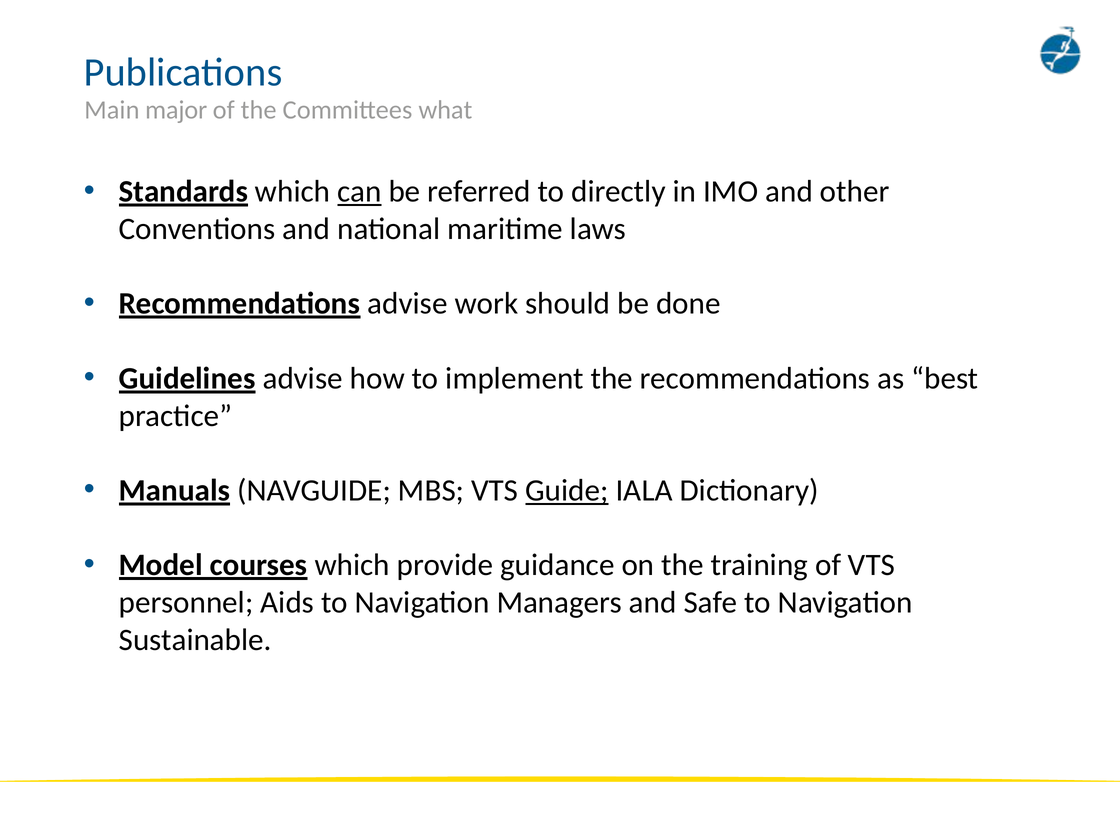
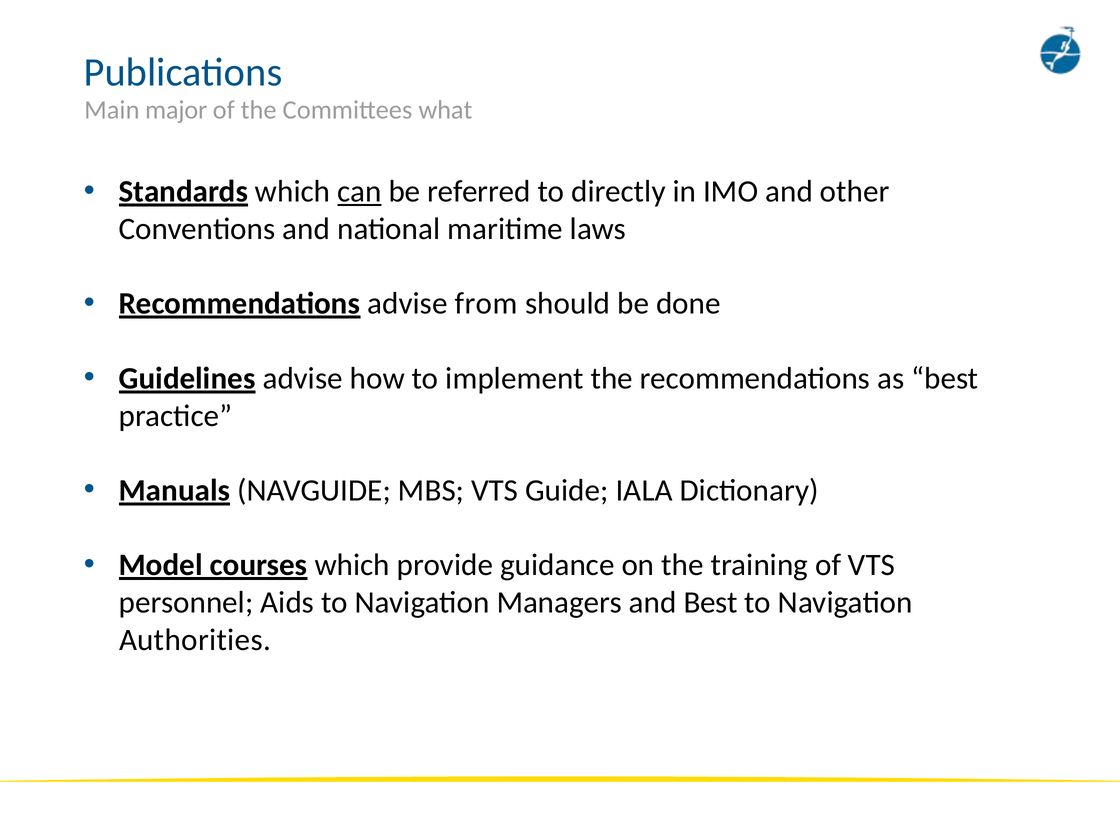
work: work -> from (486, 304)
Guide underline: present -> none (567, 490)
and Safe: Safe -> Best (711, 603)
Sustainable: Sustainable -> Authorities (195, 640)
